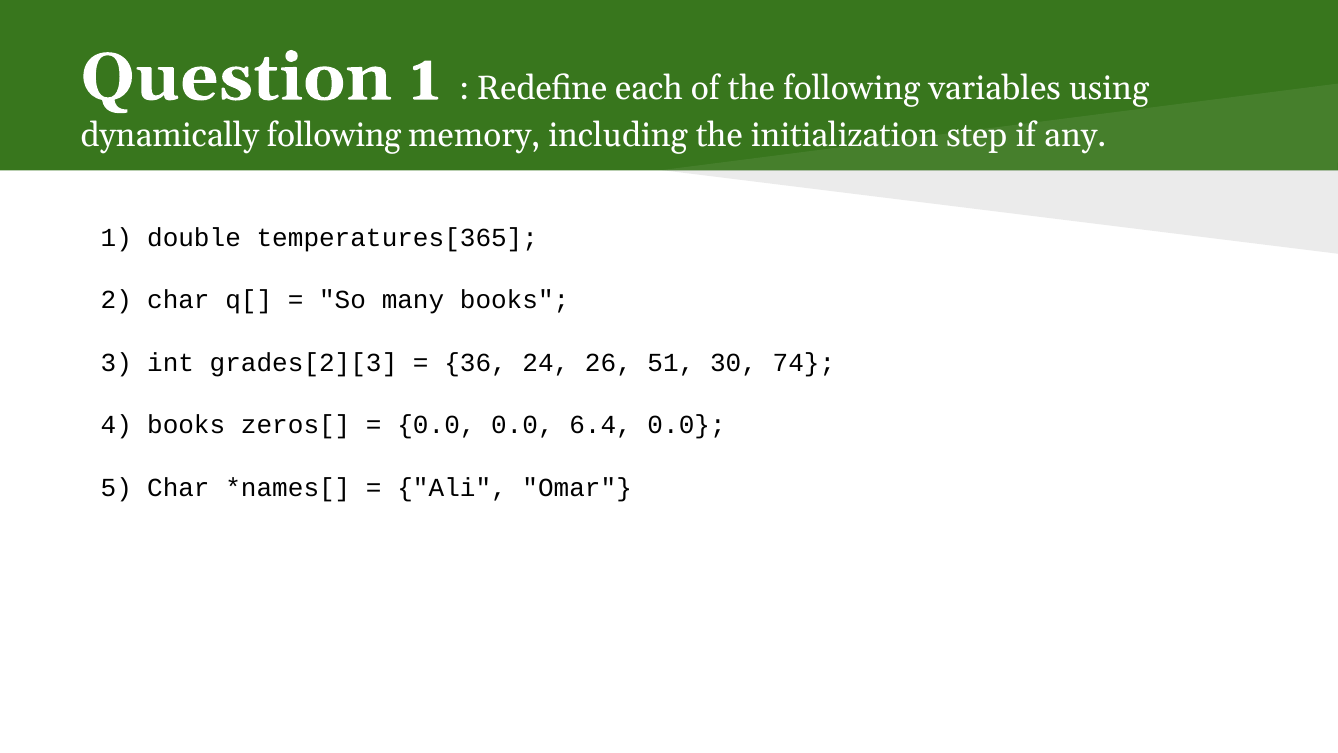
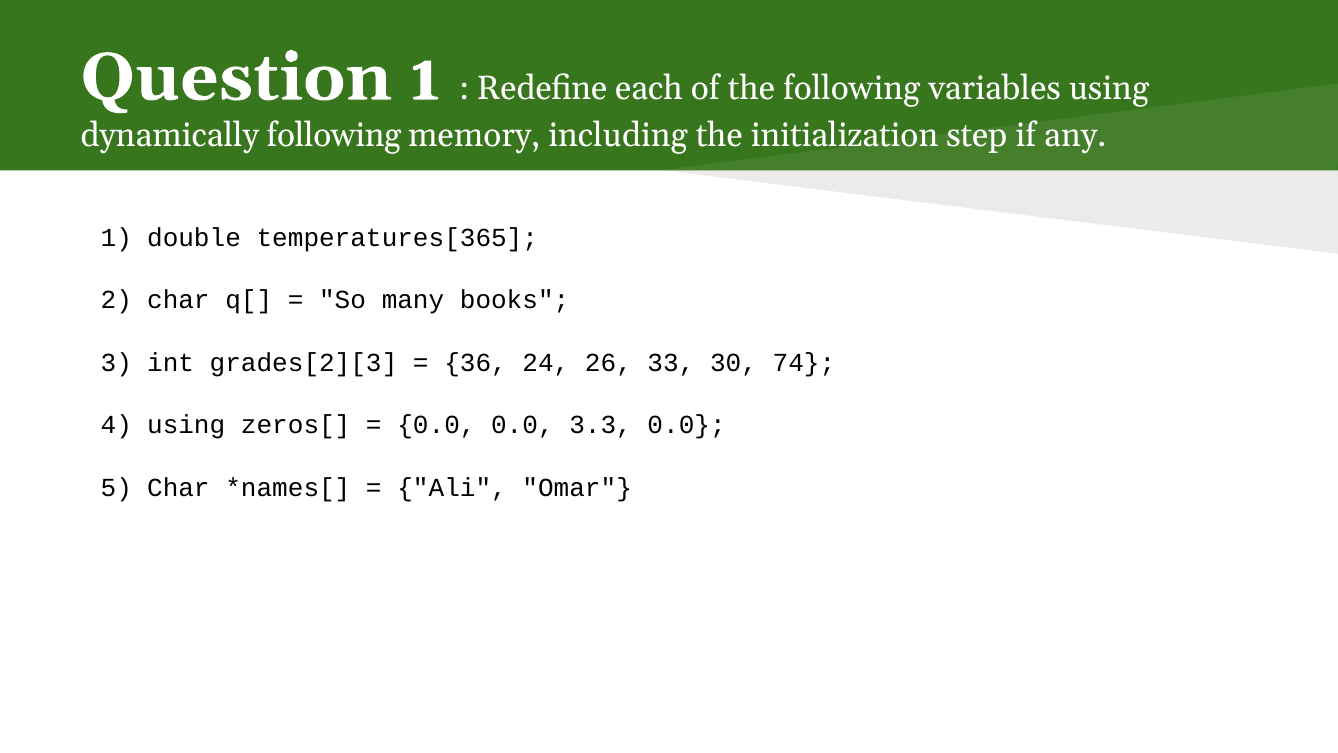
51: 51 -> 33 (671, 363)
books: books -> using (186, 425)
6.4: 6.4 -> 3.3 (601, 425)
